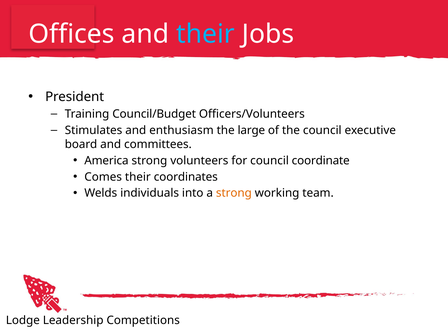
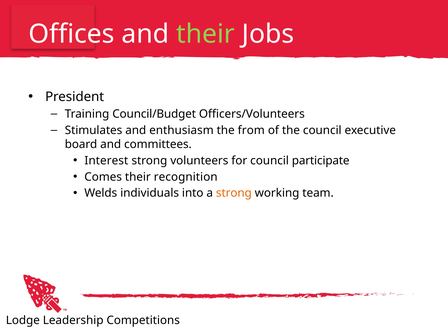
their colour: light blue -> light green (205, 34)
large: large -> from (251, 130)
America: America -> Interest (106, 161)
coordinate: coordinate -> participate (321, 161)
coordinates: coordinates -> recognition (186, 177)
